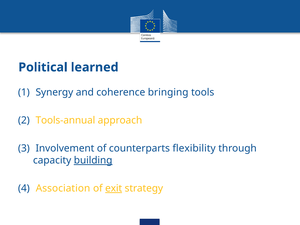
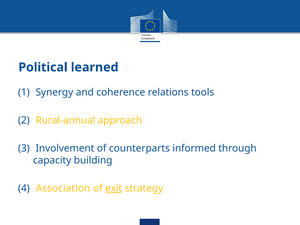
bringing: bringing -> relations (168, 92)
Tools-annual: Tools-annual -> Rural-annual (65, 120)
flexibility: flexibility -> informed (194, 148)
building underline: present -> none (93, 160)
